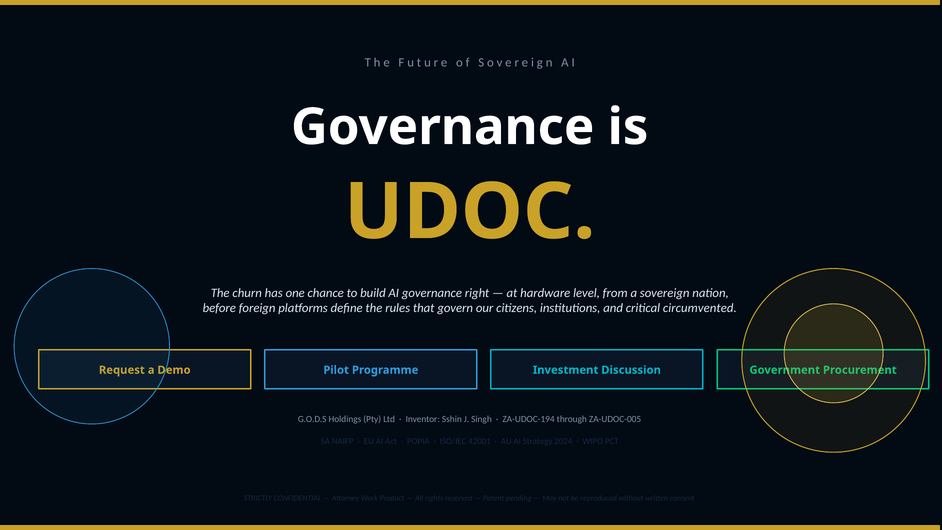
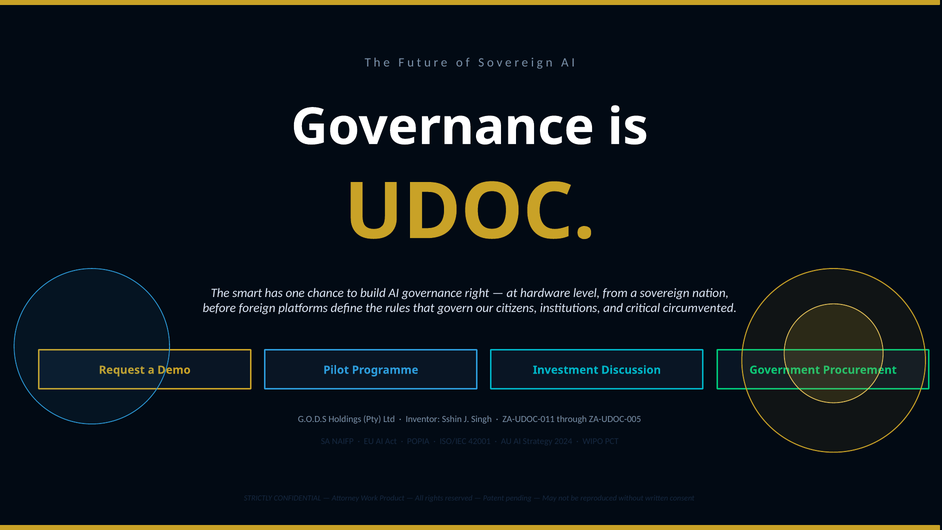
churn: churn -> smart (247, 293)
ZA-UDOC-194: ZA-UDOC-194 -> ZA-UDOC-011 (529, 419)
